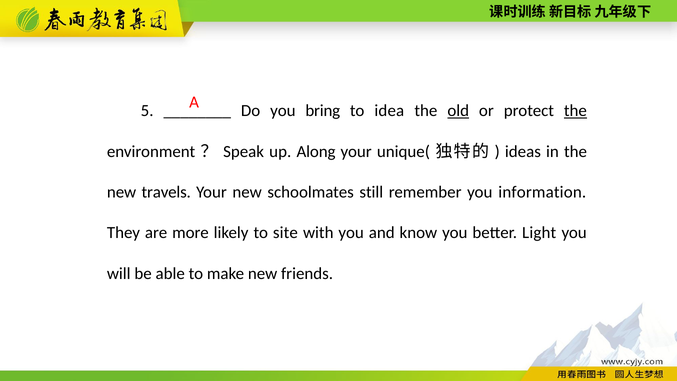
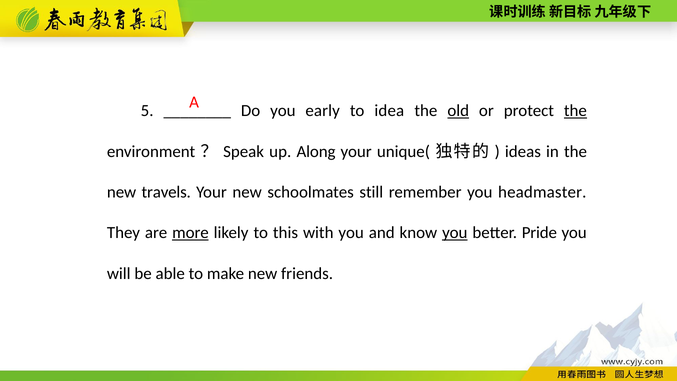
bring: bring -> early (323, 111)
information: information -> headmaster (542, 192)
more underline: none -> present (190, 233)
site: site -> this (285, 233)
you underline: none -> present (455, 233)
Light: Light -> Pride (539, 233)
